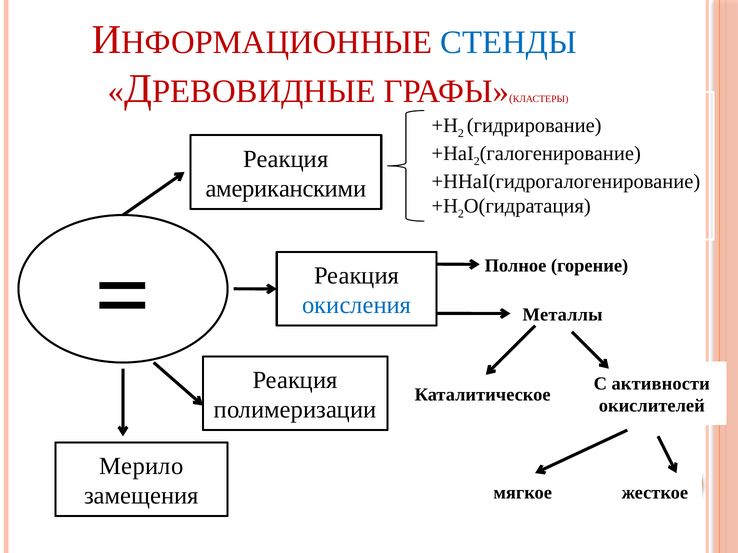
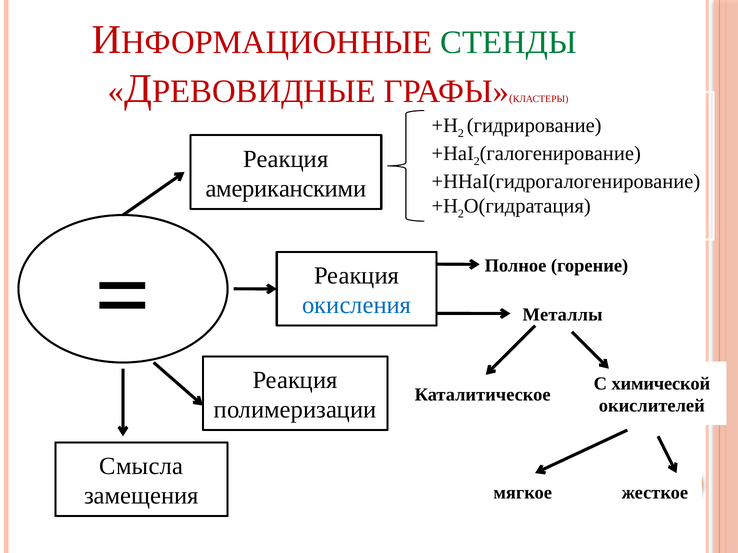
СТЕНДЫ colour: blue -> green (509, 43)
активности: активности -> химической (661, 384)
Мерило: Мерило -> Смысла (141, 467)
